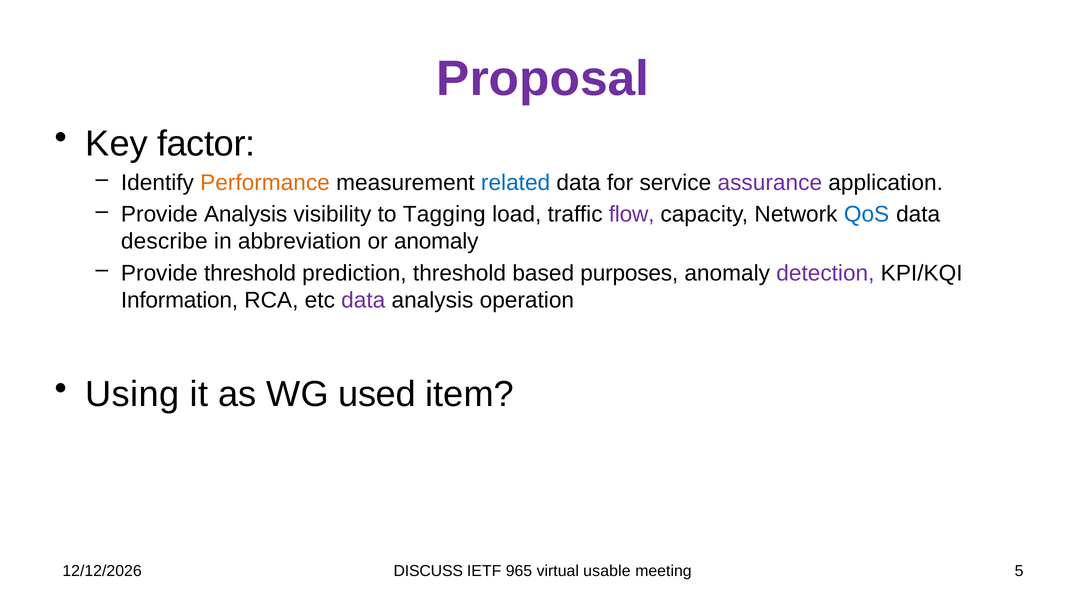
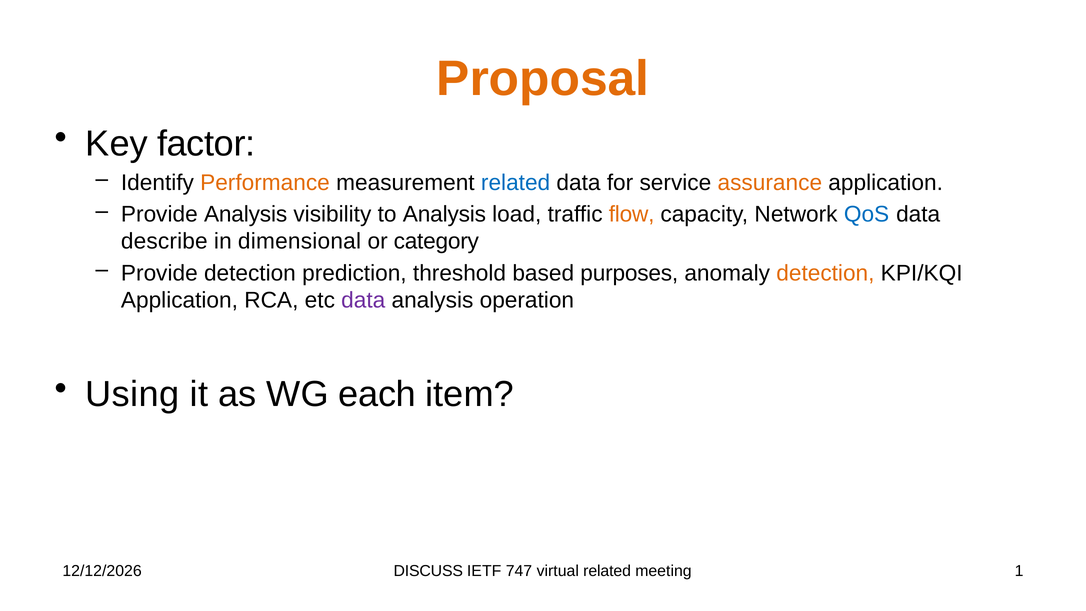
Proposal colour: purple -> orange (543, 79)
assurance colour: purple -> orange (770, 183)
to Tagging: Tagging -> Analysis (444, 214)
flow colour: purple -> orange (632, 214)
abbreviation: abbreviation -> dimensional (300, 241)
or anomaly: anomaly -> category (436, 241)
Provide threshold: threshold -> detection (250, 273)
detection colour: purple -> orange (825, 273)
Information: Information -> Application (179, 300)
used: used -> each (377, 394)
965: 965 -> 747 (519, 571)
virtual usable: usable -> related (607, 571)
5: 5 -> 1 (1019, 571)
